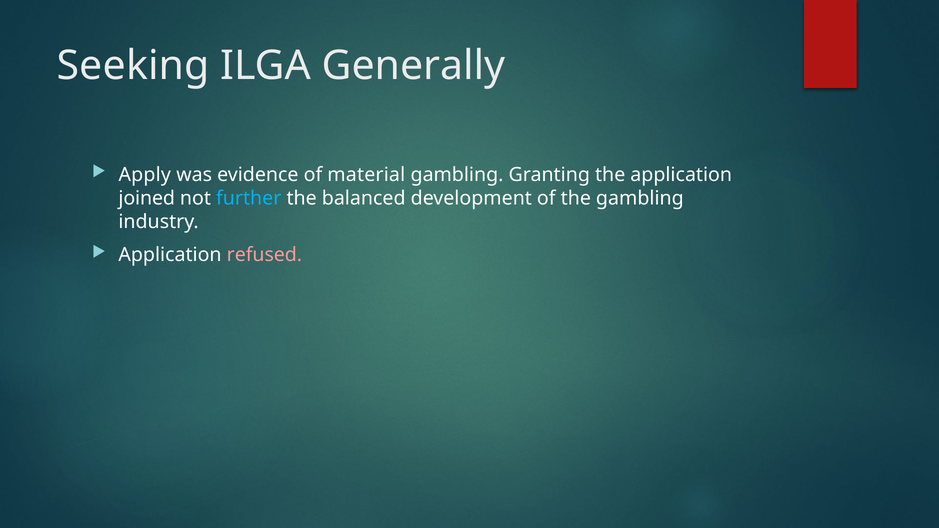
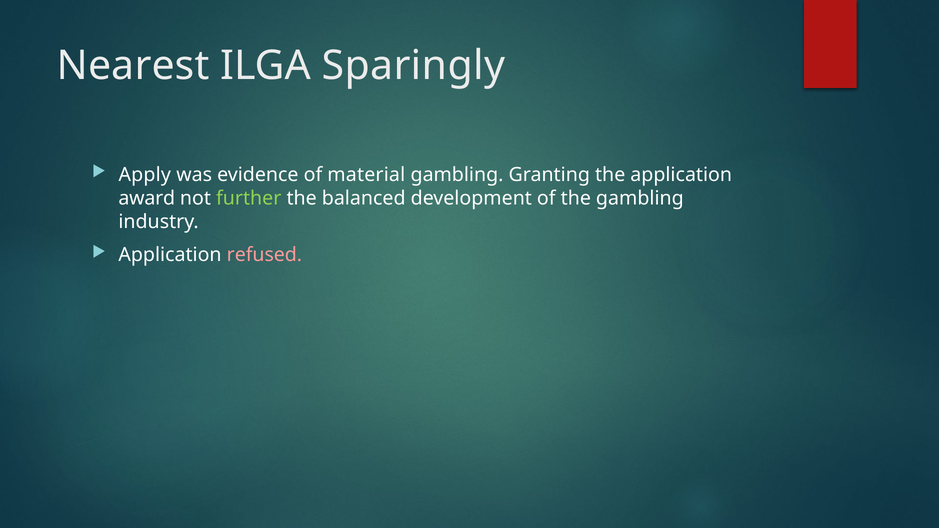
Seeking: Seeking -> Nearest (133, 66)
Generally: Generally -> Sparingly (413, 66)
joined: joined -> award (147, 198)
further colour: light blue -> light green (249, 198)
